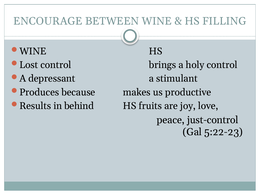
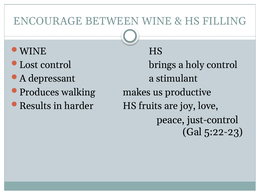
because: because -> walking (78, 92)
behind: behind -> harder (79, 106)
